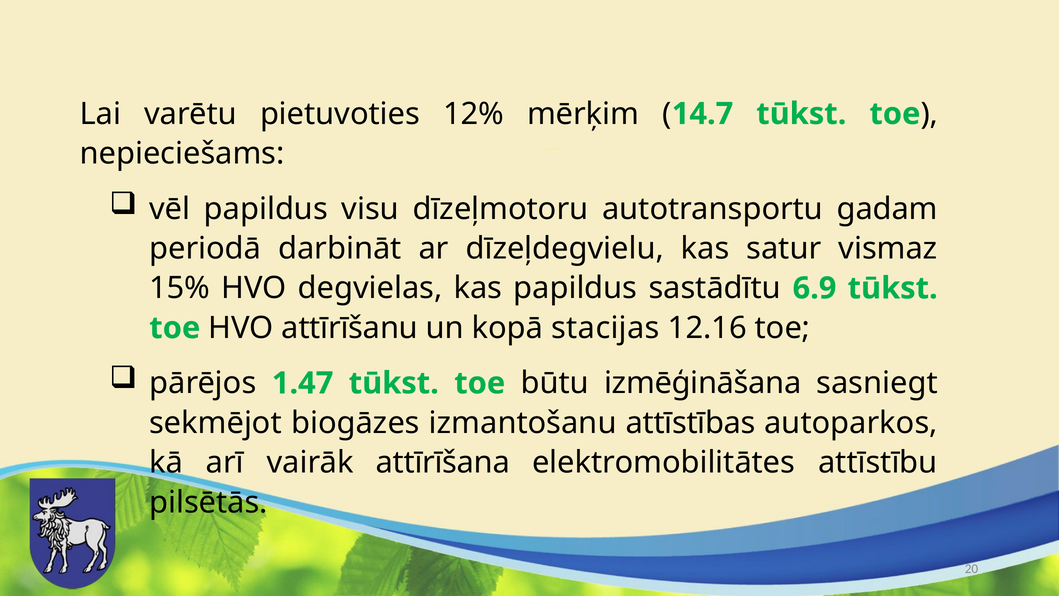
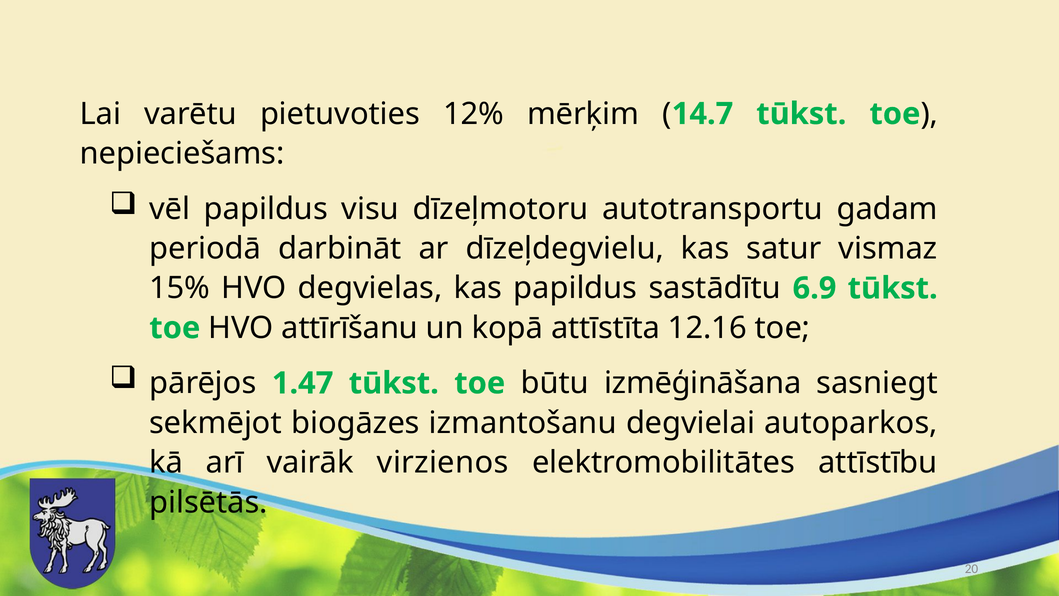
stacijas: stacijas -> attīstīta (606, 328)
attīstības: attīstības -> degvielai (691, 423)
attīrīšana: attīrīšana -> virzienos (443, 462)
